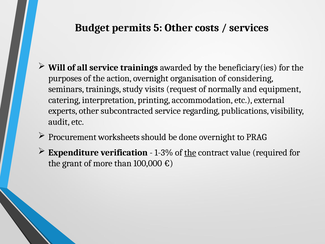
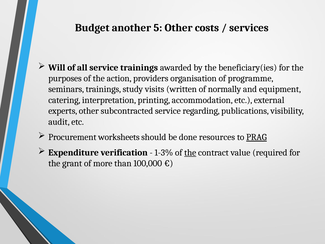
permits: permits -> another (131, 28)
action overnight: overnight -> providers (151, 78)
considering: considering -> programme (251, 78)
request: request -> written (182, 89)
done overnight: overnight -> resources (217, 137)
PRAG underline: none -> present (256, 137)
